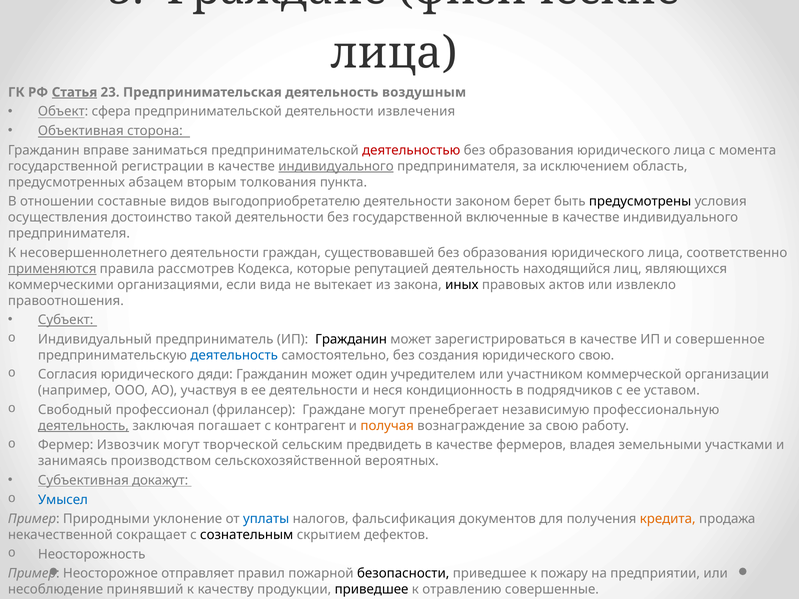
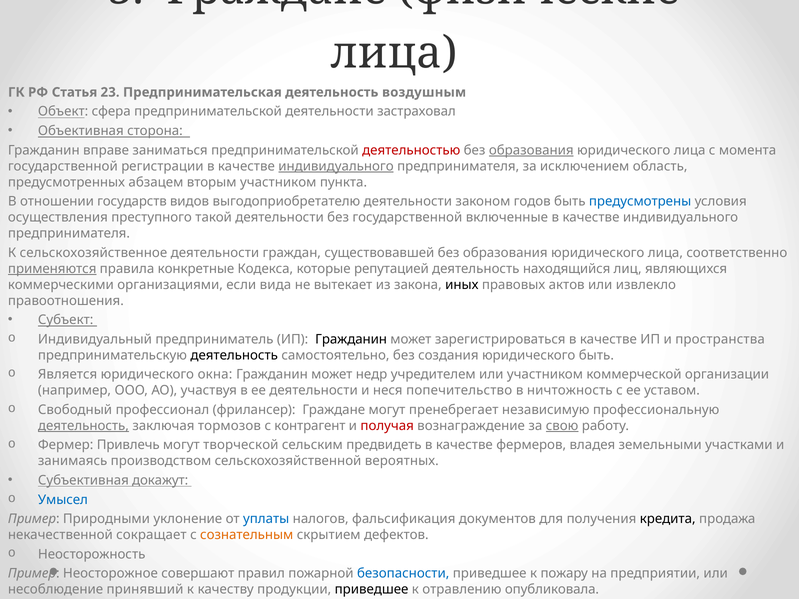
Статья underline: present -> none (75, 92)
извлечения: извлечения -> застраховал (416, 112)
образования underline: none -> present (531, 150)
вторым толкования: толкования -> участником (278, 182)
составные: составные -> государств (132, 202)
берет: берет -> годов (532, 202)
предусмотрены colour: black -> blue (640, 202)
достоинство: достоинство -> преступного (152, 218)
несовершеннолетнего: несовершеннолетнего -> сельскохозяйственное (93, 253)
рассмотрев: рассмотрев -> конкретные (196, 269)
совершенное: совершенное -> пространства (720, 339)
деятельность colour: blue -> black (234, 355)
юридического свою: свою -> быть (596, 355)
Согласия: Согласия -> Является (68, 375)
дяди: дяди -> окна (215, 375)
один: один -> недр (372, 375)
кондиционность: кондиционность -> попечительство (459, 391)
подрядчиков: подрядчиков -> ничтожность (570, 391)
погашает: погашает -> тормозов (229, 426)
получая colour: orange -> red (387, 426)
свою underline: none -> present (562, 426)
Извозчик: Извозчик -> Привлечь (128, 445)
кредита colour: orange -> black (668, 519)
сознательным colour: black -> orange (247, 535)
отправляет: отправляет -> совершают (198, 574)
безопасности colour: black -> blue (403, 574)
совершенные: совершенные -> опубликовала (552, 590)
